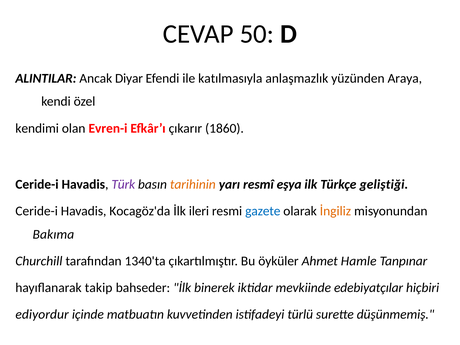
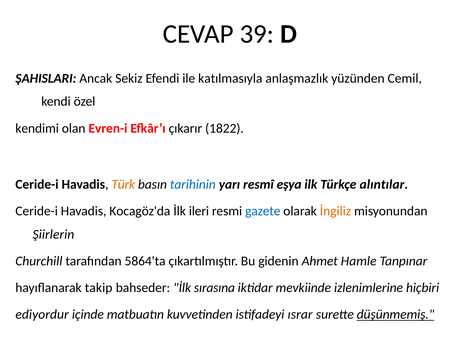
50: 50 -> 39 (257, 34)
ALINTILAR: ALINTILAR -> ŞAHISLARI (46, 78)
Diyar: Diyar -> Sekiz (129, 78)
Araya: Araya -> Cemil (405, 78)
1860: 1860 -> 1822 (225, 128)
Türk colour: purple -> orange (123, 184)
tarihinin colour: orange -> blue (193, 184)
geliştiği: geliştiği -> alıntılar (384, 184)
Bakıma: Bakıma -> Şiirlerin (53, 234)
1340'ta: 1340'ta -> 5864'ta (145, 261)
öyküler: öyküler -> gidenin (278, 261)
binerek: binerek -> sırasına (214, 288)
edebiyatçılar: edebiyatçılar -> izlenimlerine (368, 288)
türlü: türlü -> ısrar (300, 315)
düşünmemiş underline: none -> present (396, 315)
